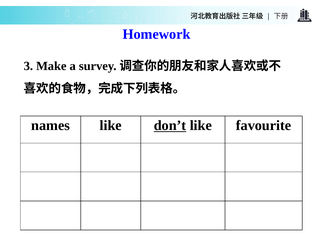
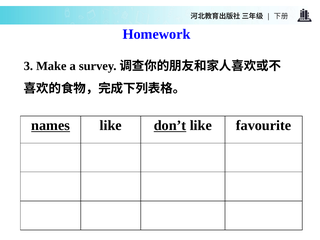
names underline: none -> present (51, 126)
